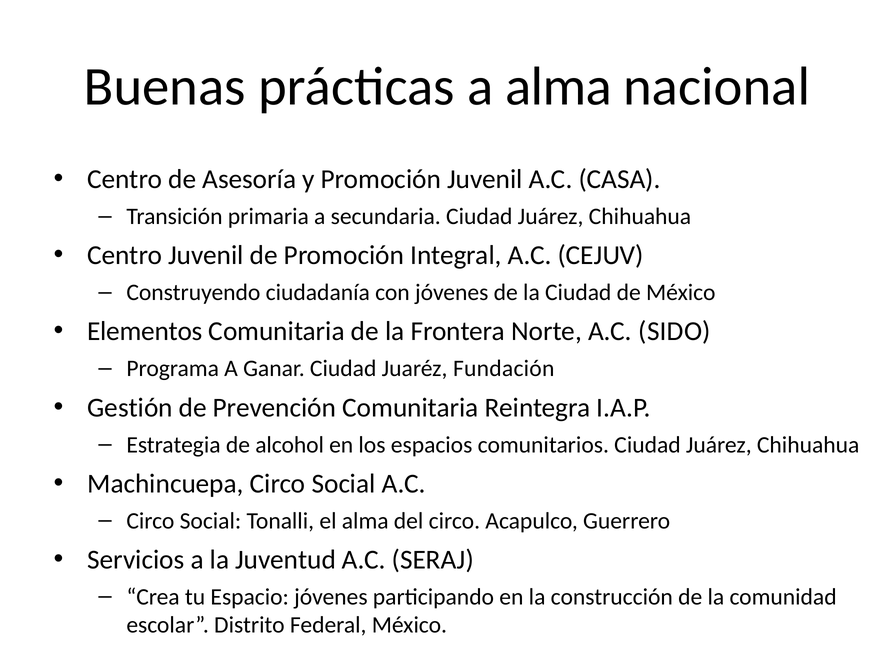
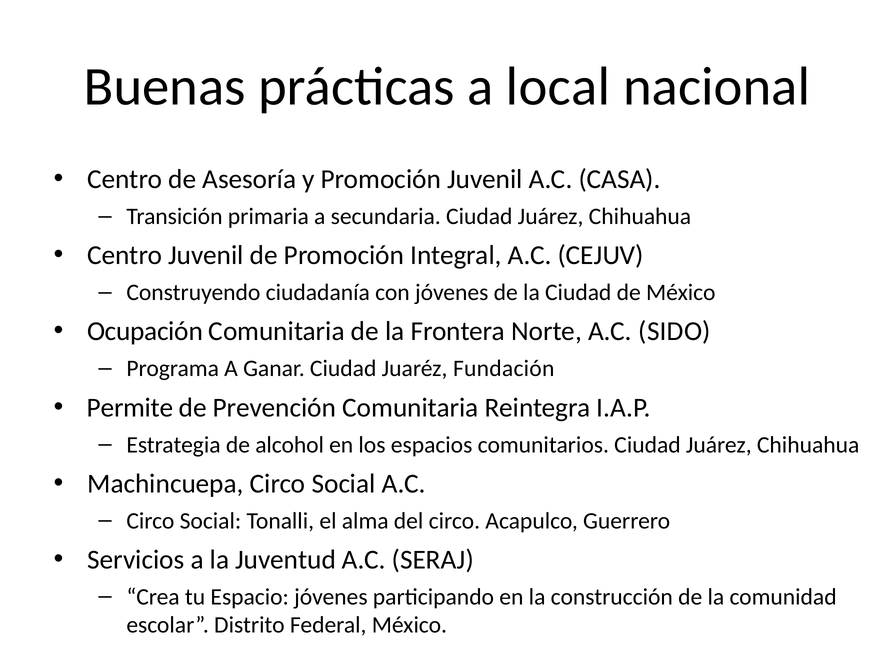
a alma: alma -> local (558, 87)
Elementos: Elementos -> Ocupación (145, 332)
Gestión: Gestión -> Permite (130, 408)
